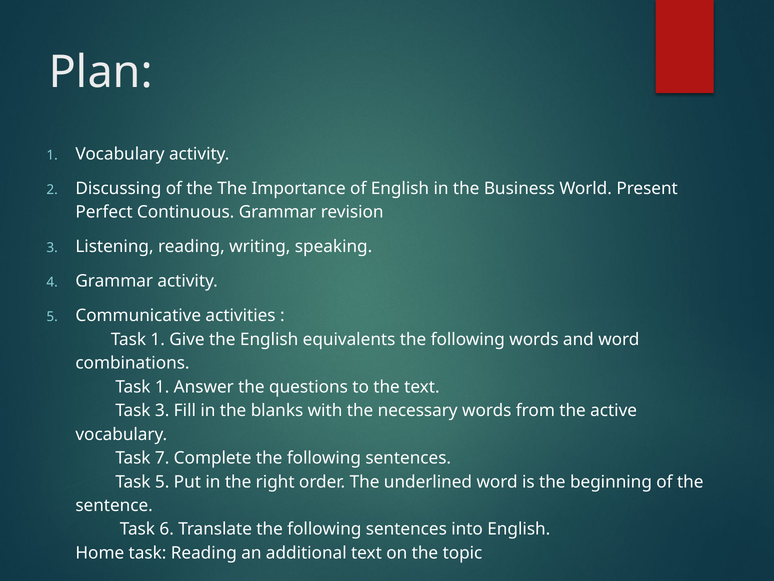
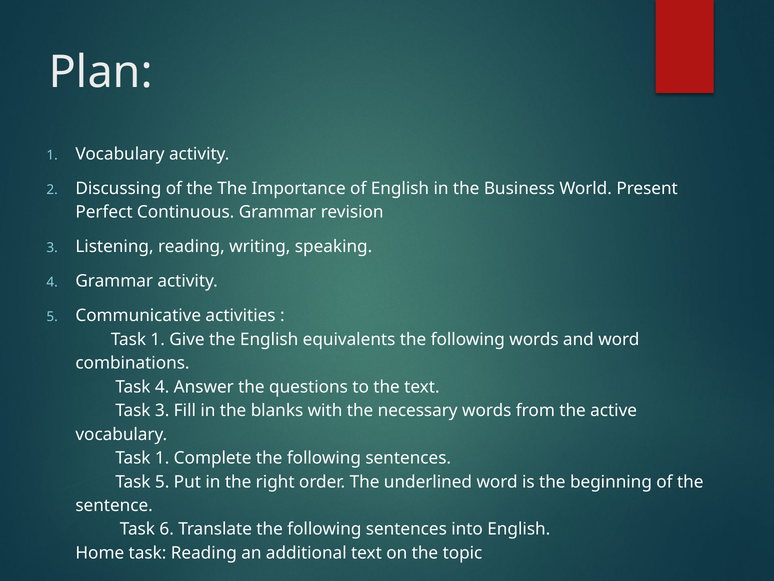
1: 1 -> 4 (162, 387)
7: 7 -> 1 (162, 458)
